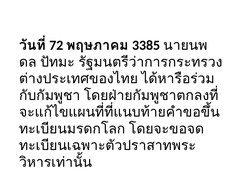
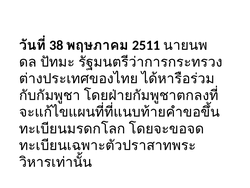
72: 72 -> 38 (56, 45)
3385: 3385 -> 2511 (146, 45)
